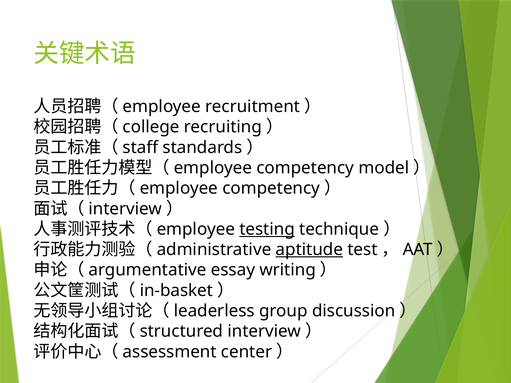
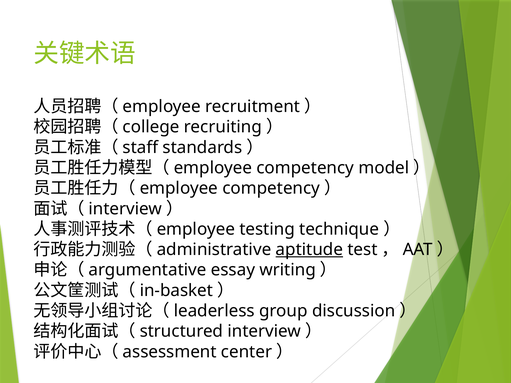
testing underline: present -> none (267, 229)
